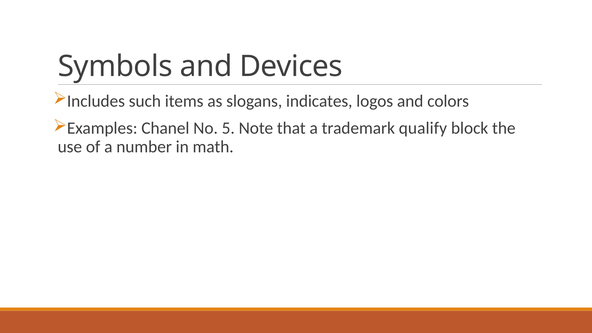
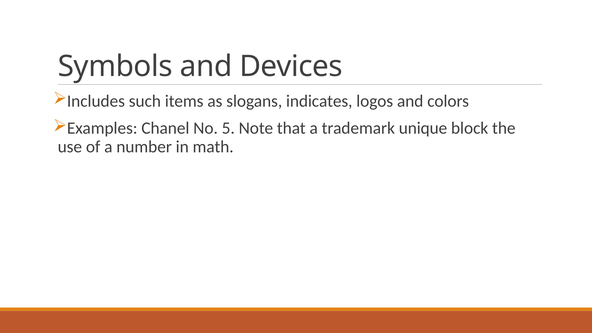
qualify: qualify -> unique (423, 128)
